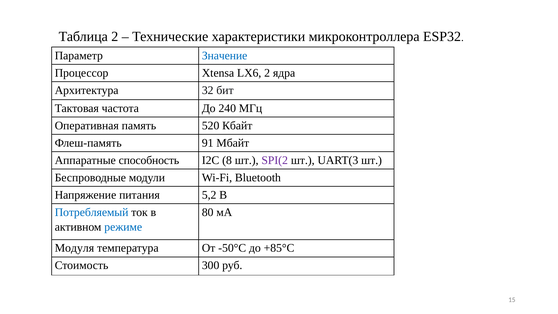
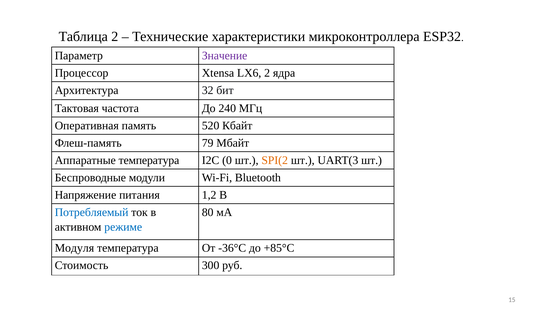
Значение colour: blue -> purple (225, 56)
91: 91 -> 79 (208, 143)
Аппаратные способность: способность -> температура (149, 160)
8: 8 -> 0 (227, 160)
SPI(2 colour: purple -> orange (275, 160)
5,2: 5,2 -> 1,2 (209, 195)
-50°C: -50°C -> -36°C (232, 248)
